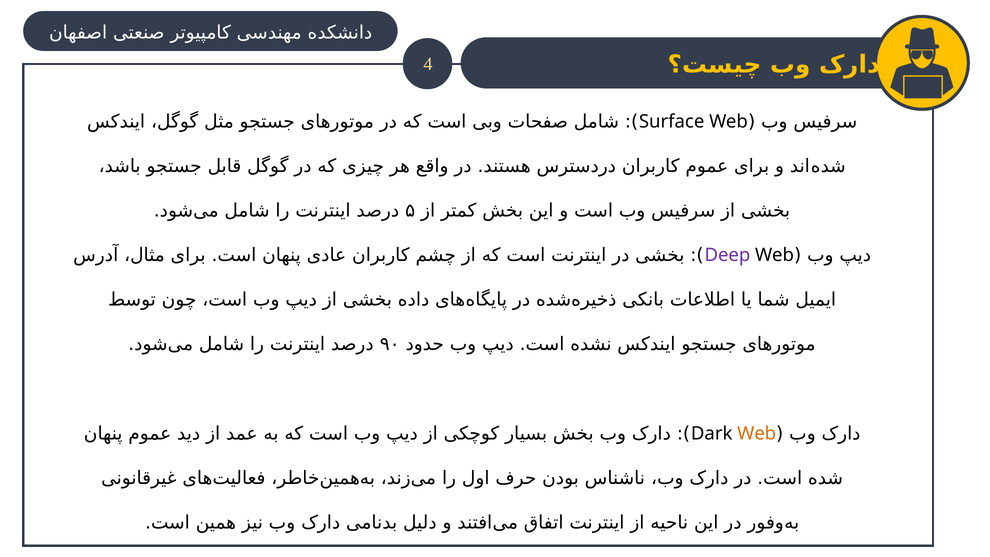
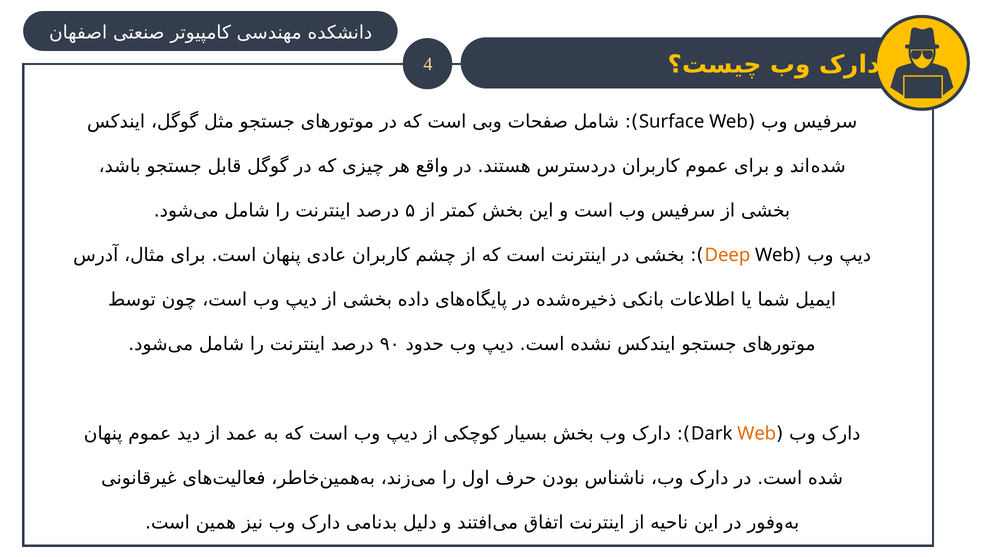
Deep colour: purple -> orange (727, 255)
